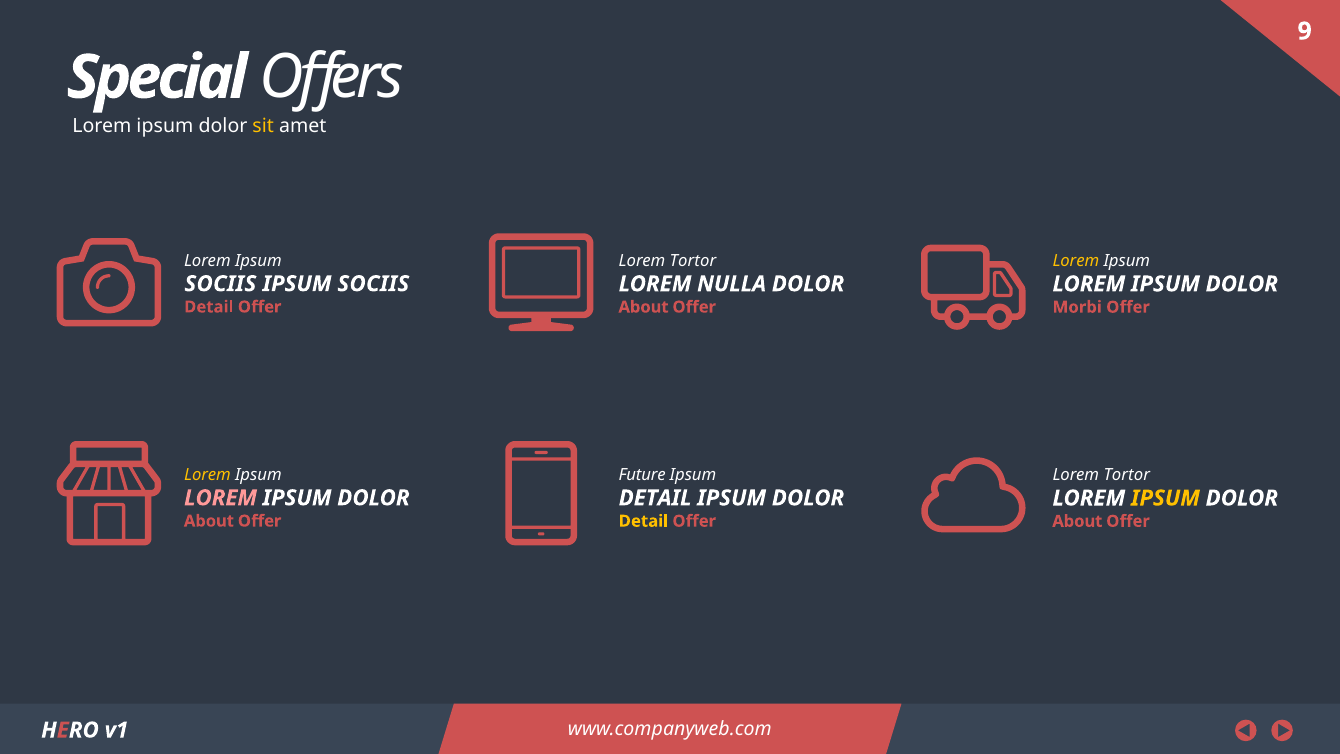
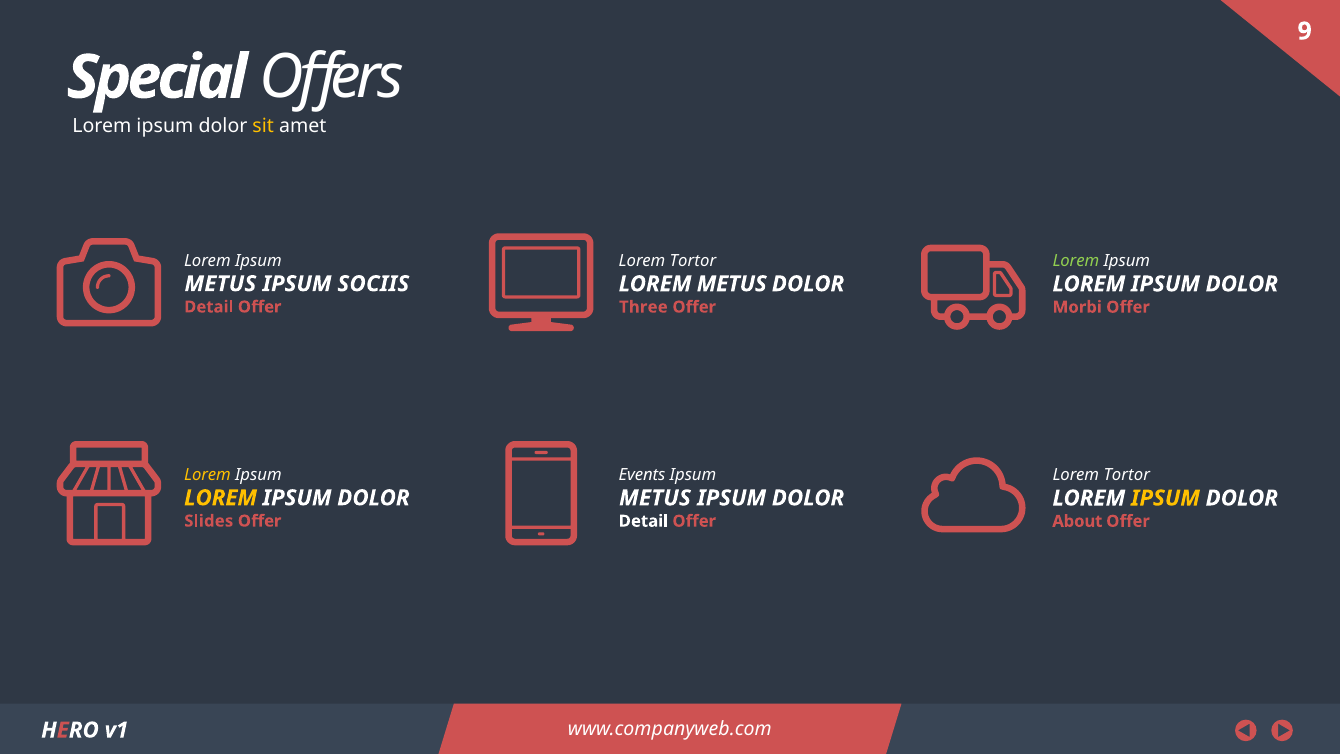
Lorem colour: yellow -> light green (1076, 261)
SOCIIS: SOCIIS -> METUS (220, 284)
LOREM NULLA: NULLA -> METUS (732, 284)
About: About -> Three (643, 307)
Future: Future -> Events (642, 475)
LOREM colour: pink -> yellow (221, 498)
DETAIL: DETAIL -> METUS (655, 498)
About: About -> Slides (209, 521)
Detail colour: yellow -> white (643, 521)
